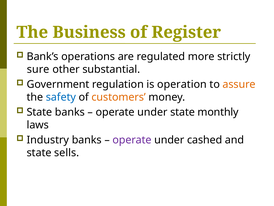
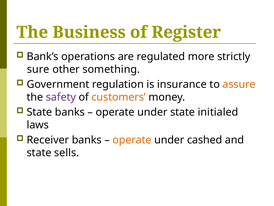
substantial: substantial -> something (111, 69)
operation: operation -> insurance (182, 84)
safety colour: blue -> purple (61, 97)
monthly: monthly -> initialed (218, 112)
Industry: Industry -> Receiver (48, 140)
operate colour: purple -> orange (132, 140)
